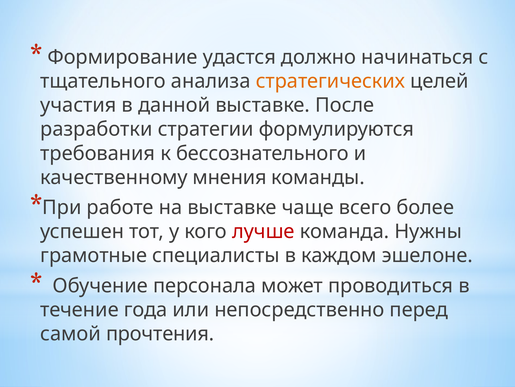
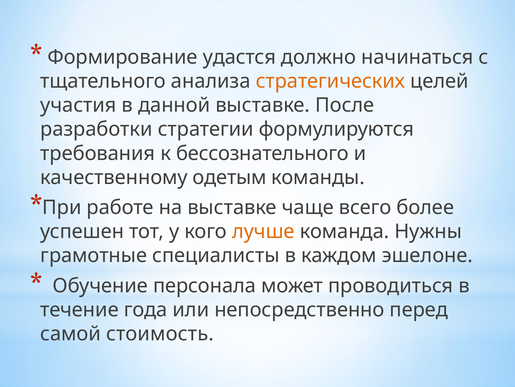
мнения: мнения -> одетым (230, 177)
лучше colour: red -> orange (263, 231)
прочтения: прочтения -> стоимость (160, 333)
